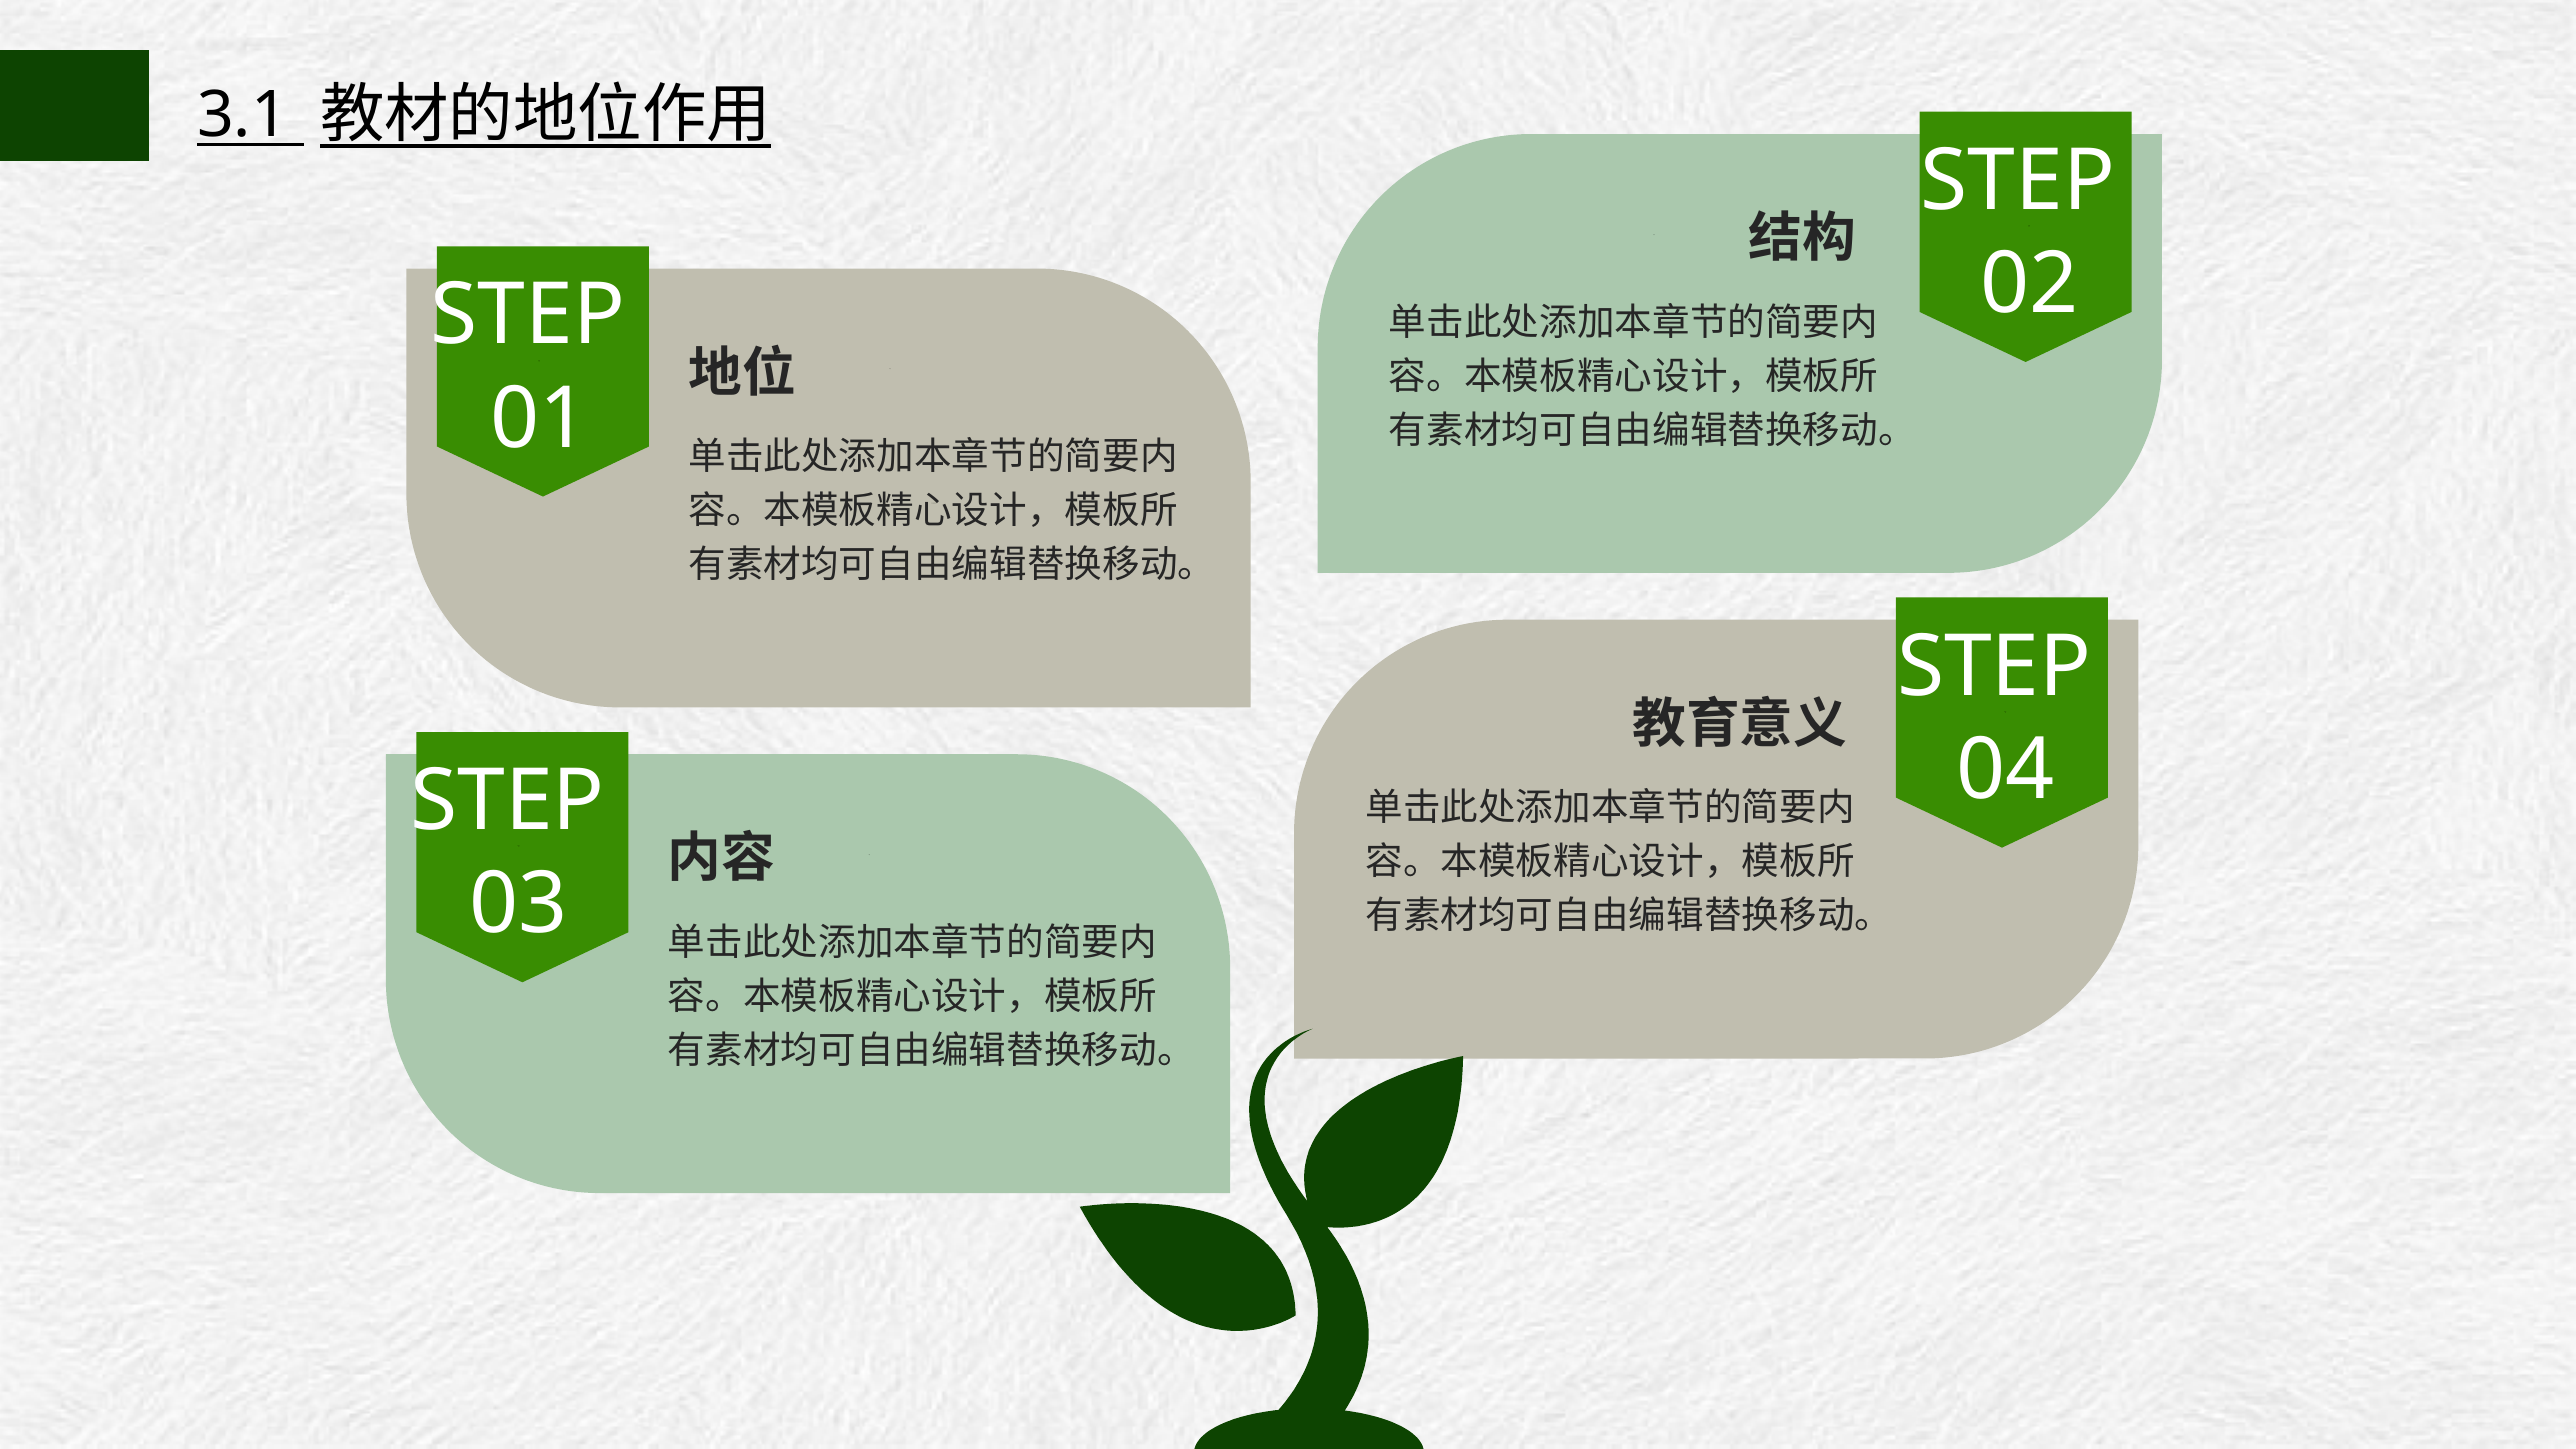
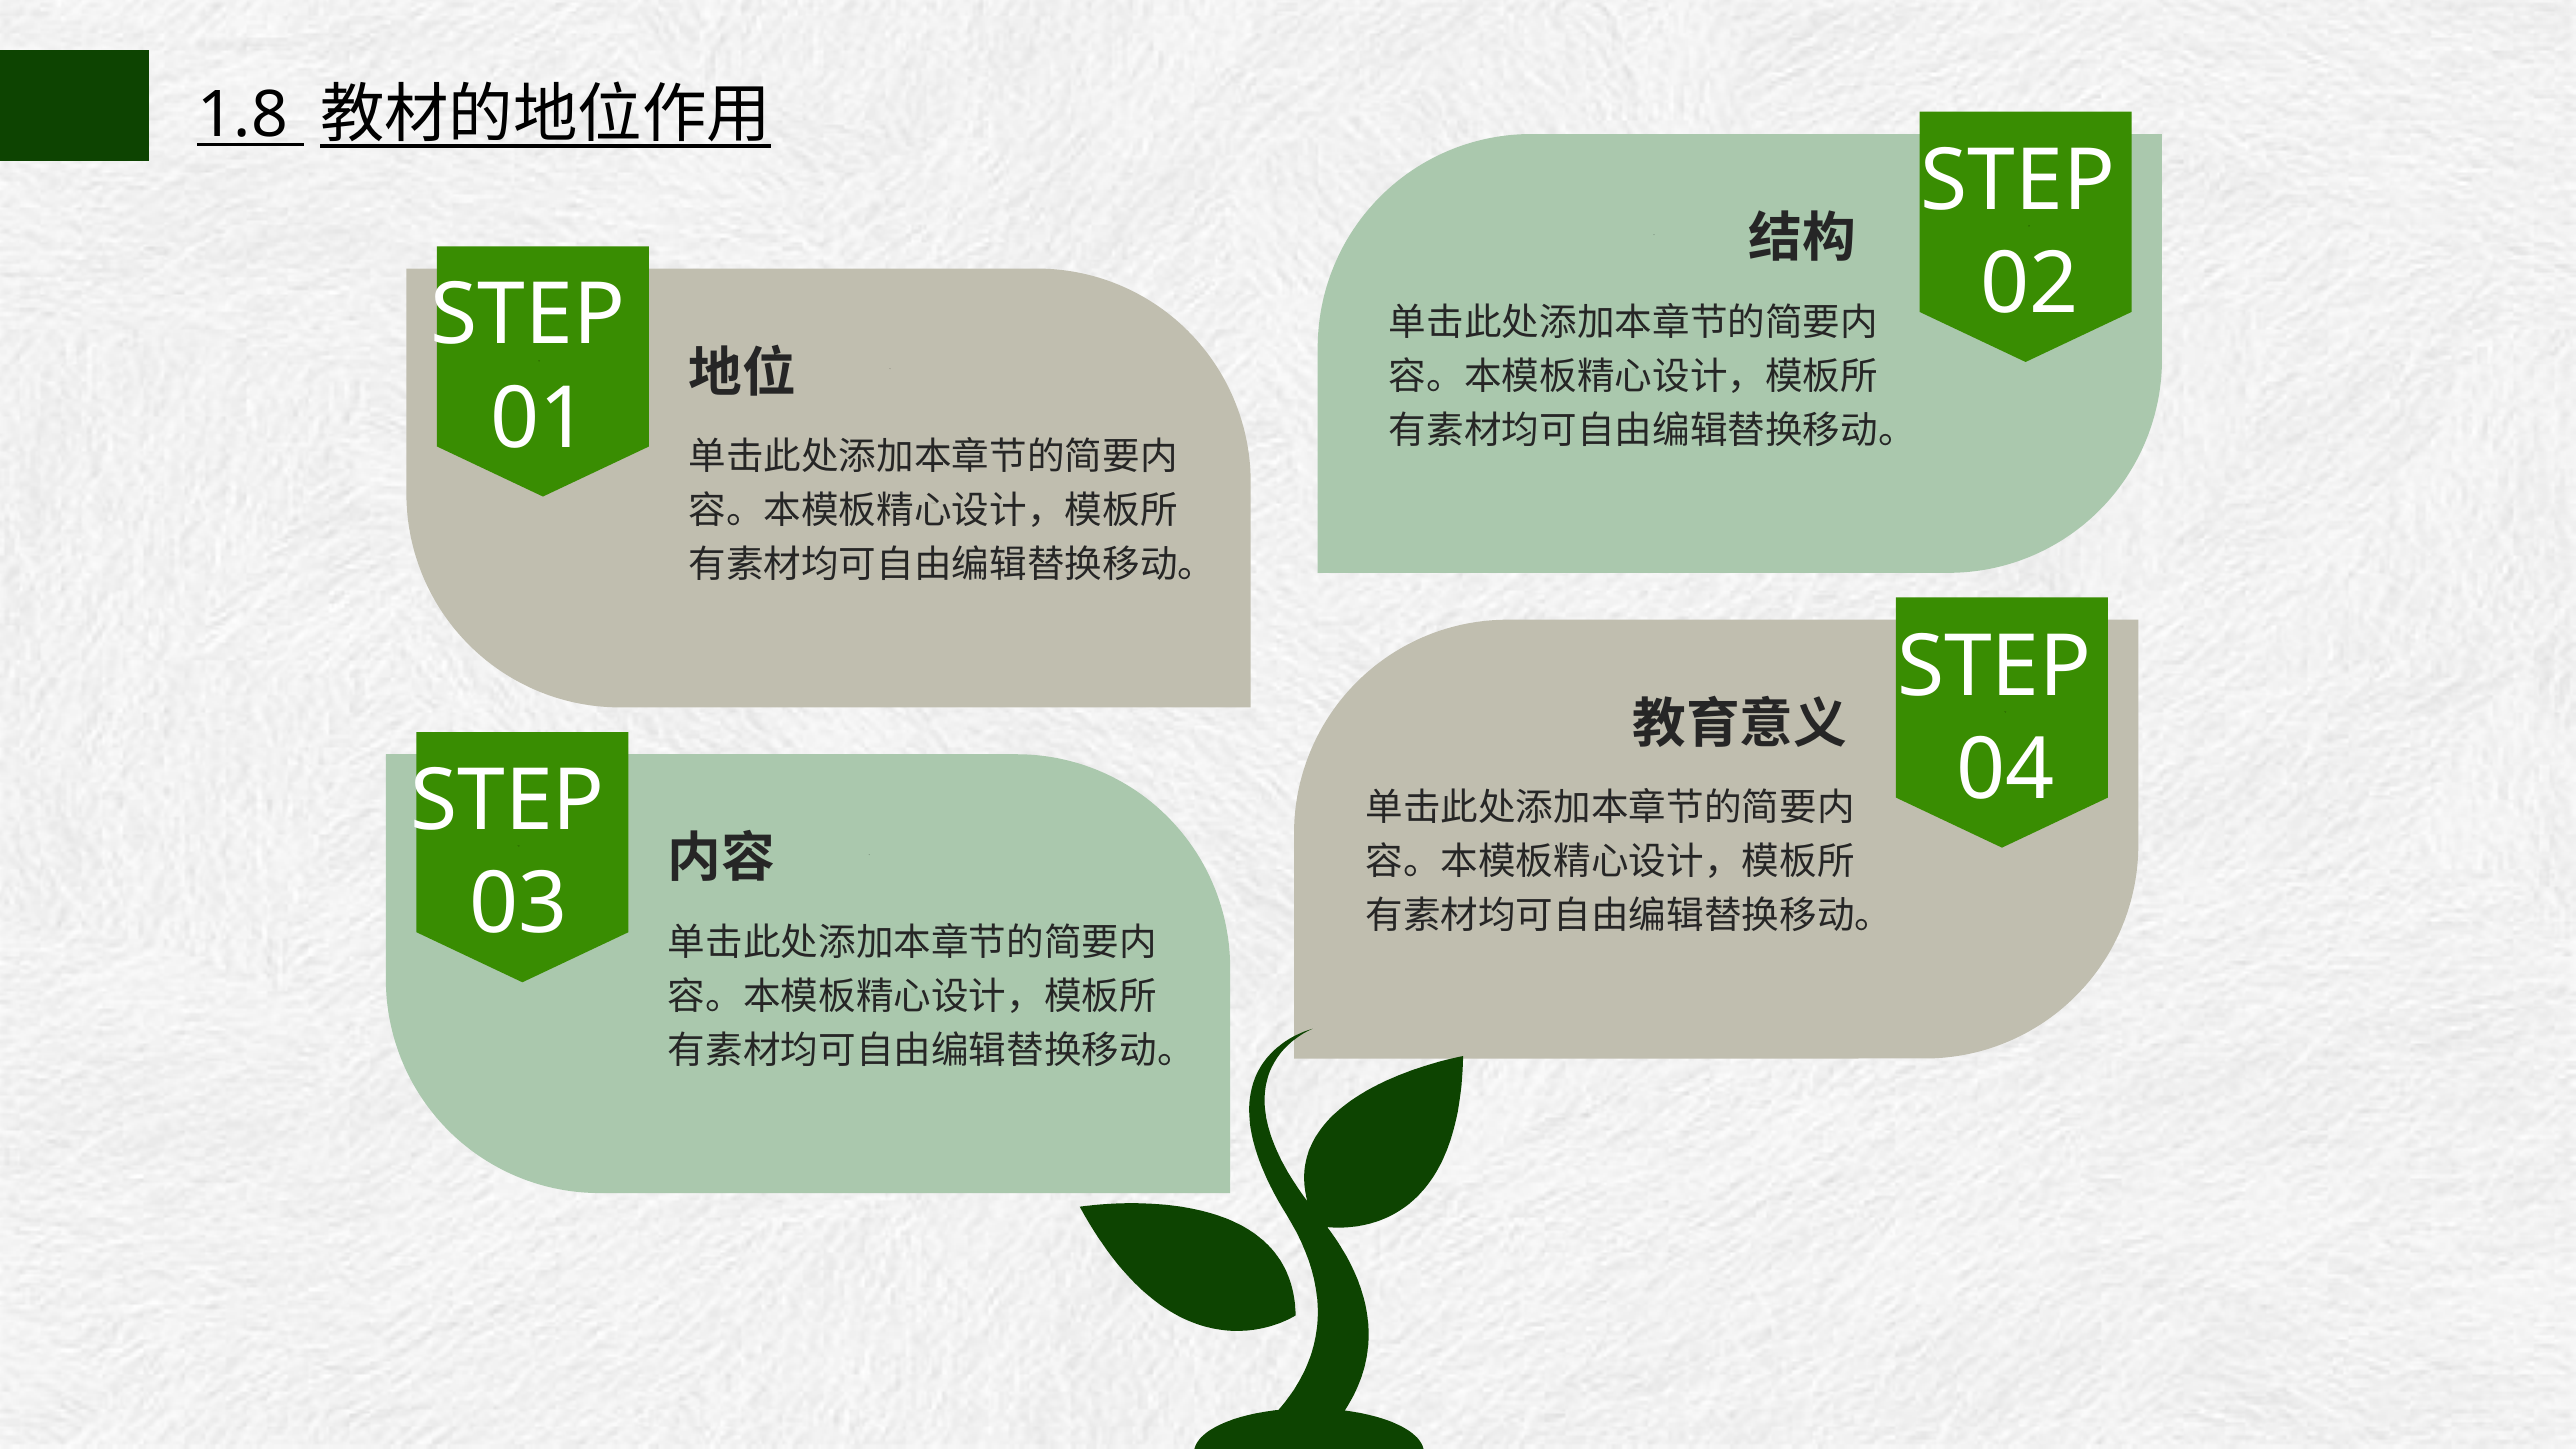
3.1: 3.1 -> 1.8 (243, 115)
